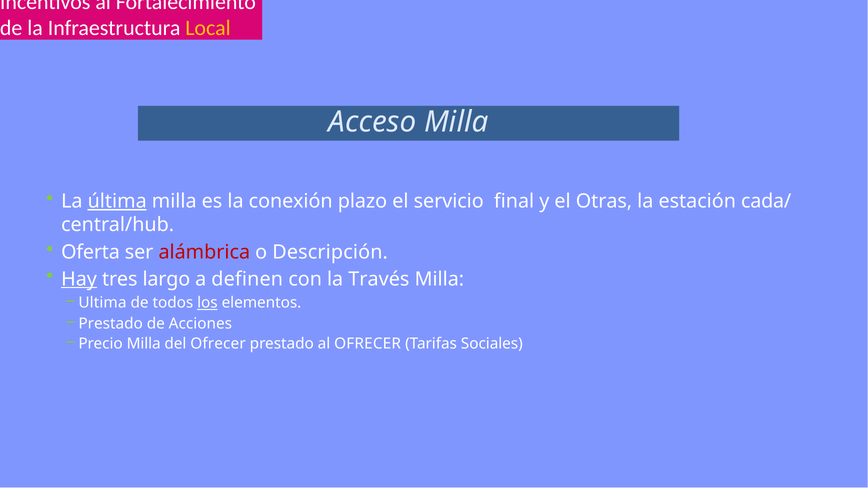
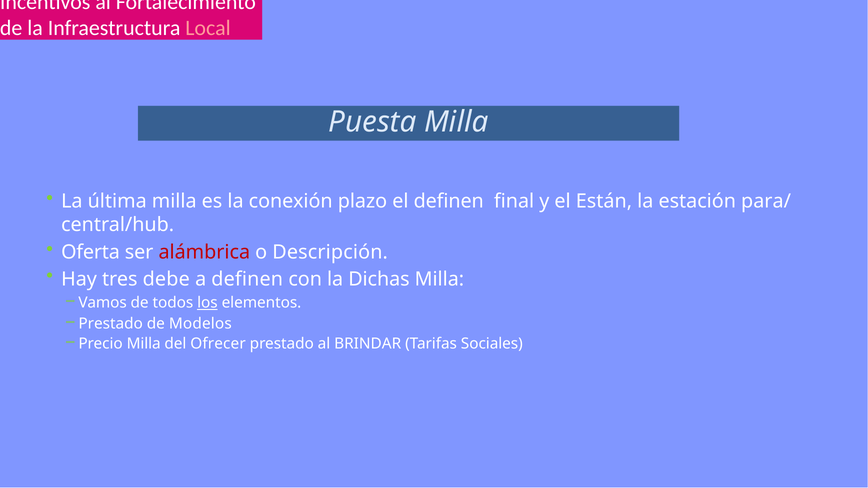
Local colour: yellow -> pink (208, 28)
Acceso: Acceso -> Puesta (372, 122)
última underline: present -> none (117, 201)
el servicio: servicio -> definen (449, 201)
Otras: Otras -> Están (604, 201)
cada/: cada/ -> para/ (766, 201)
Hay underline: present -> none (79, 279)
largo: largo -> debe (166, 279)
Través: Través -> Dichas (379, 279)
Ultima: Ultima -> Vamos (103, 303)
Acciones: Acciones -> Modelos (200, 324)
al OFRECER: OFRECER -> BRINDAR (368, 344)
